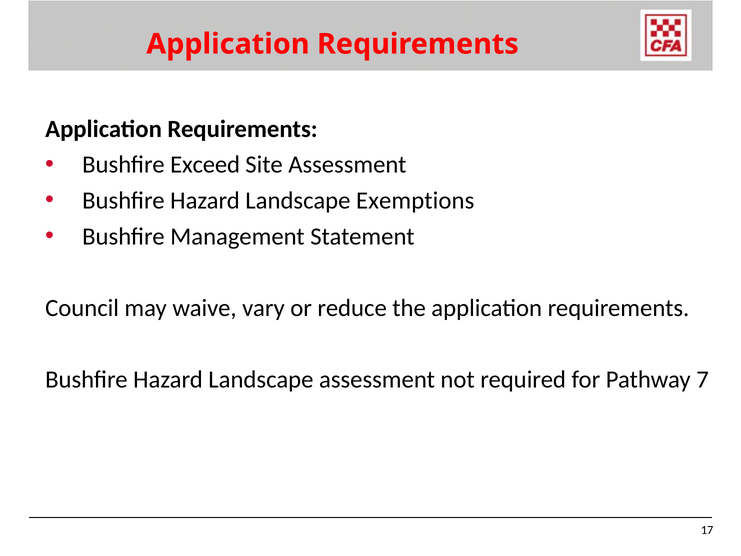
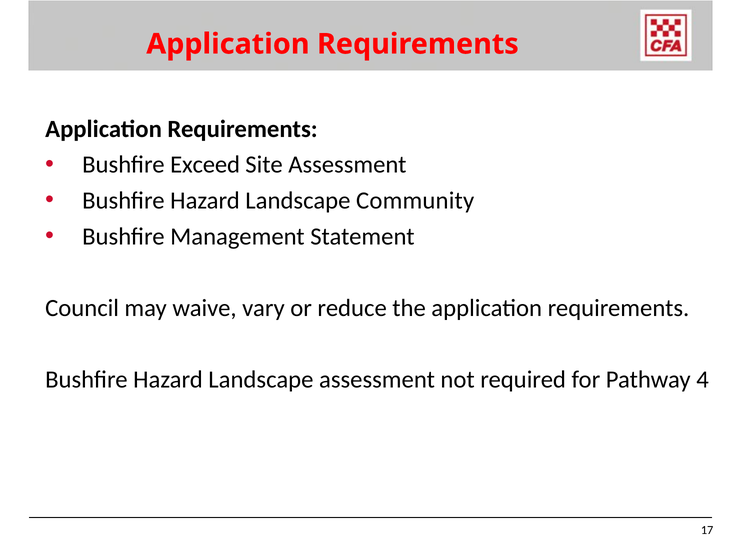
Exemptions: Exemptions -> Community (415, 200)
7: 7 -> 4 (703, 380)
